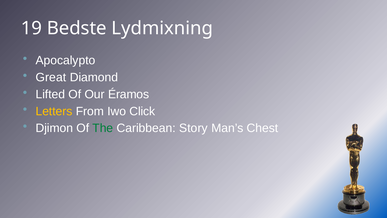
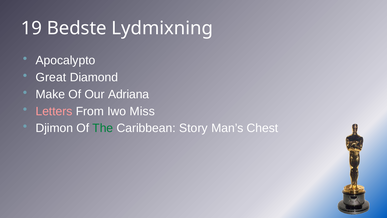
Lifted: Lifted -> Make (50, 94)
Éramos: Éramos -> Adriana (129, 94)
Letters colour: yellow -> pink (54, 111)
Click: Click -> Miss (142, 111)
